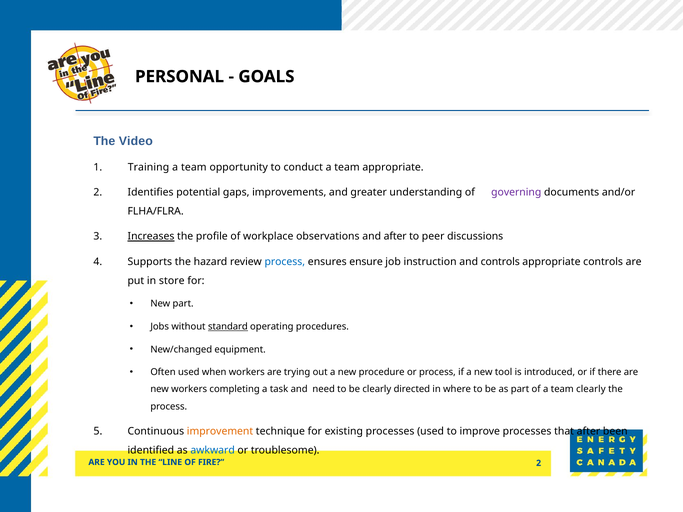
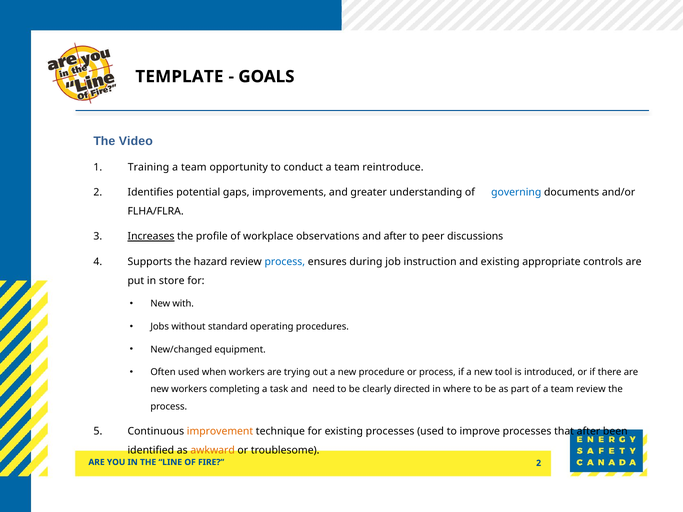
PERSONAL: PERSONAL -> TEMPLATE (179, 77)
team appropriate: appropriate -> reintroduce (393, 167)
governing colour: purple -> blue (516, 193)
ensure: ensure -> during (366, 262)
and controls: controls -> existing (500, 262)
New part: part -> with (183, 304)
standard underline: present -> none (228, 327)
team clearly: clearly -> review (591, 390)
awkward colour: blue -> orange (213, 450)
